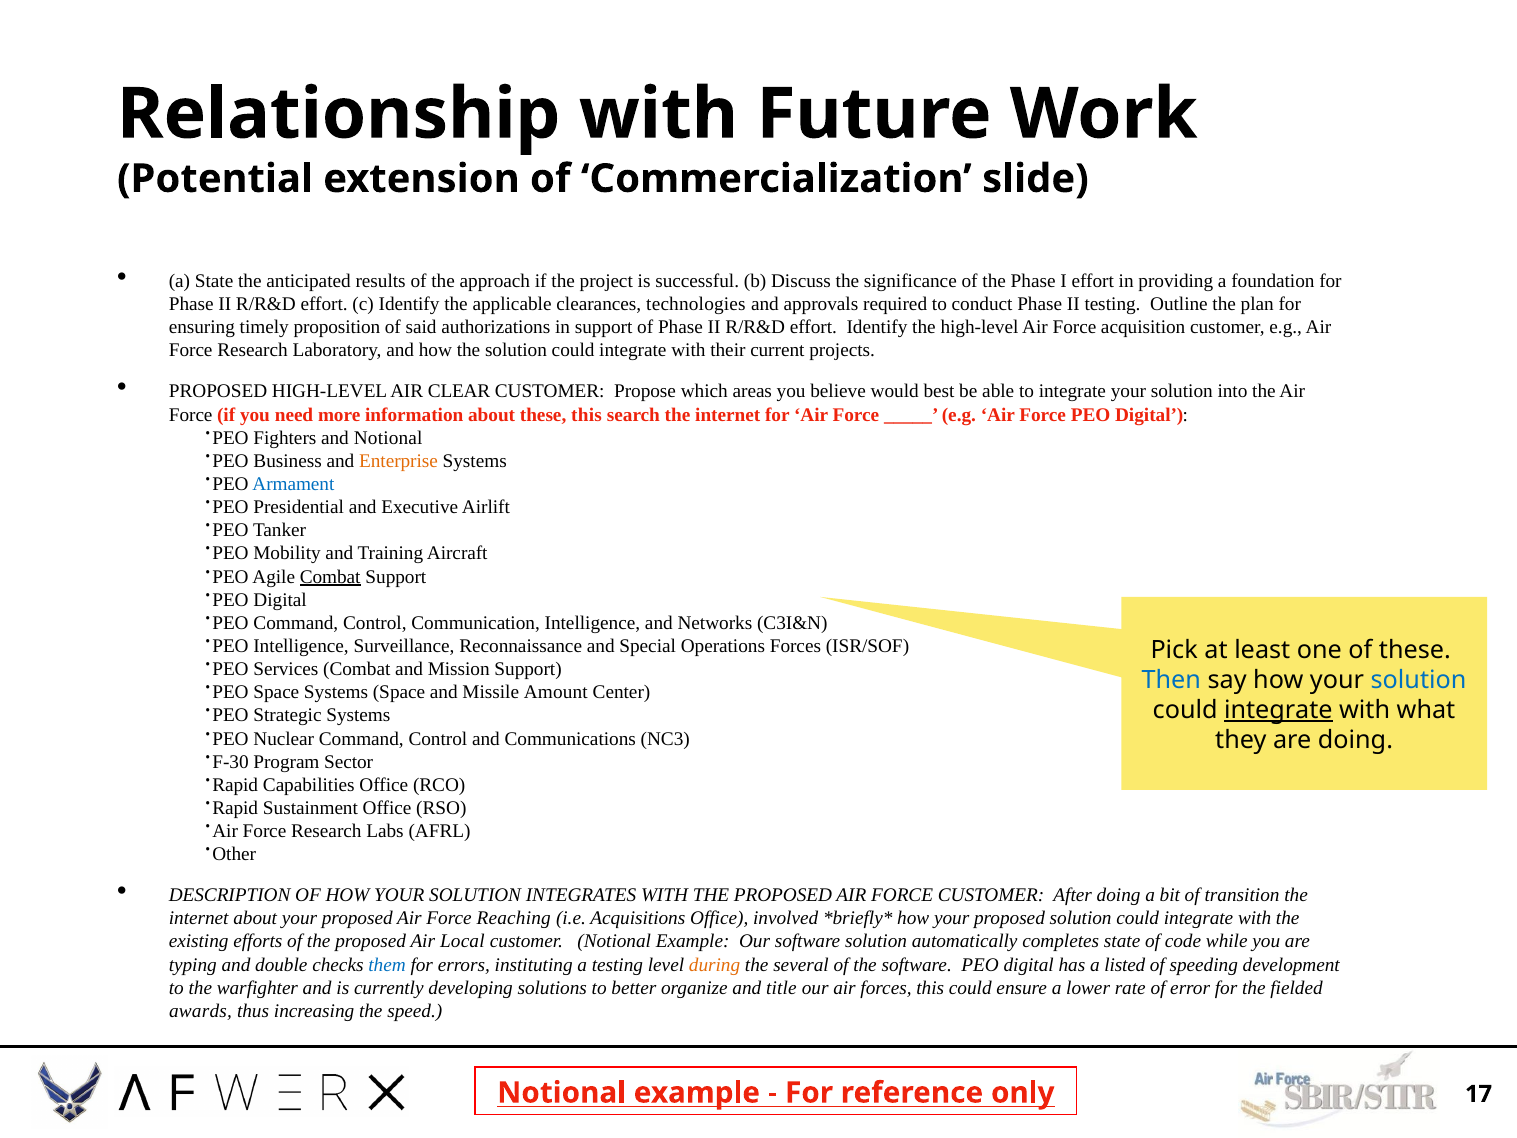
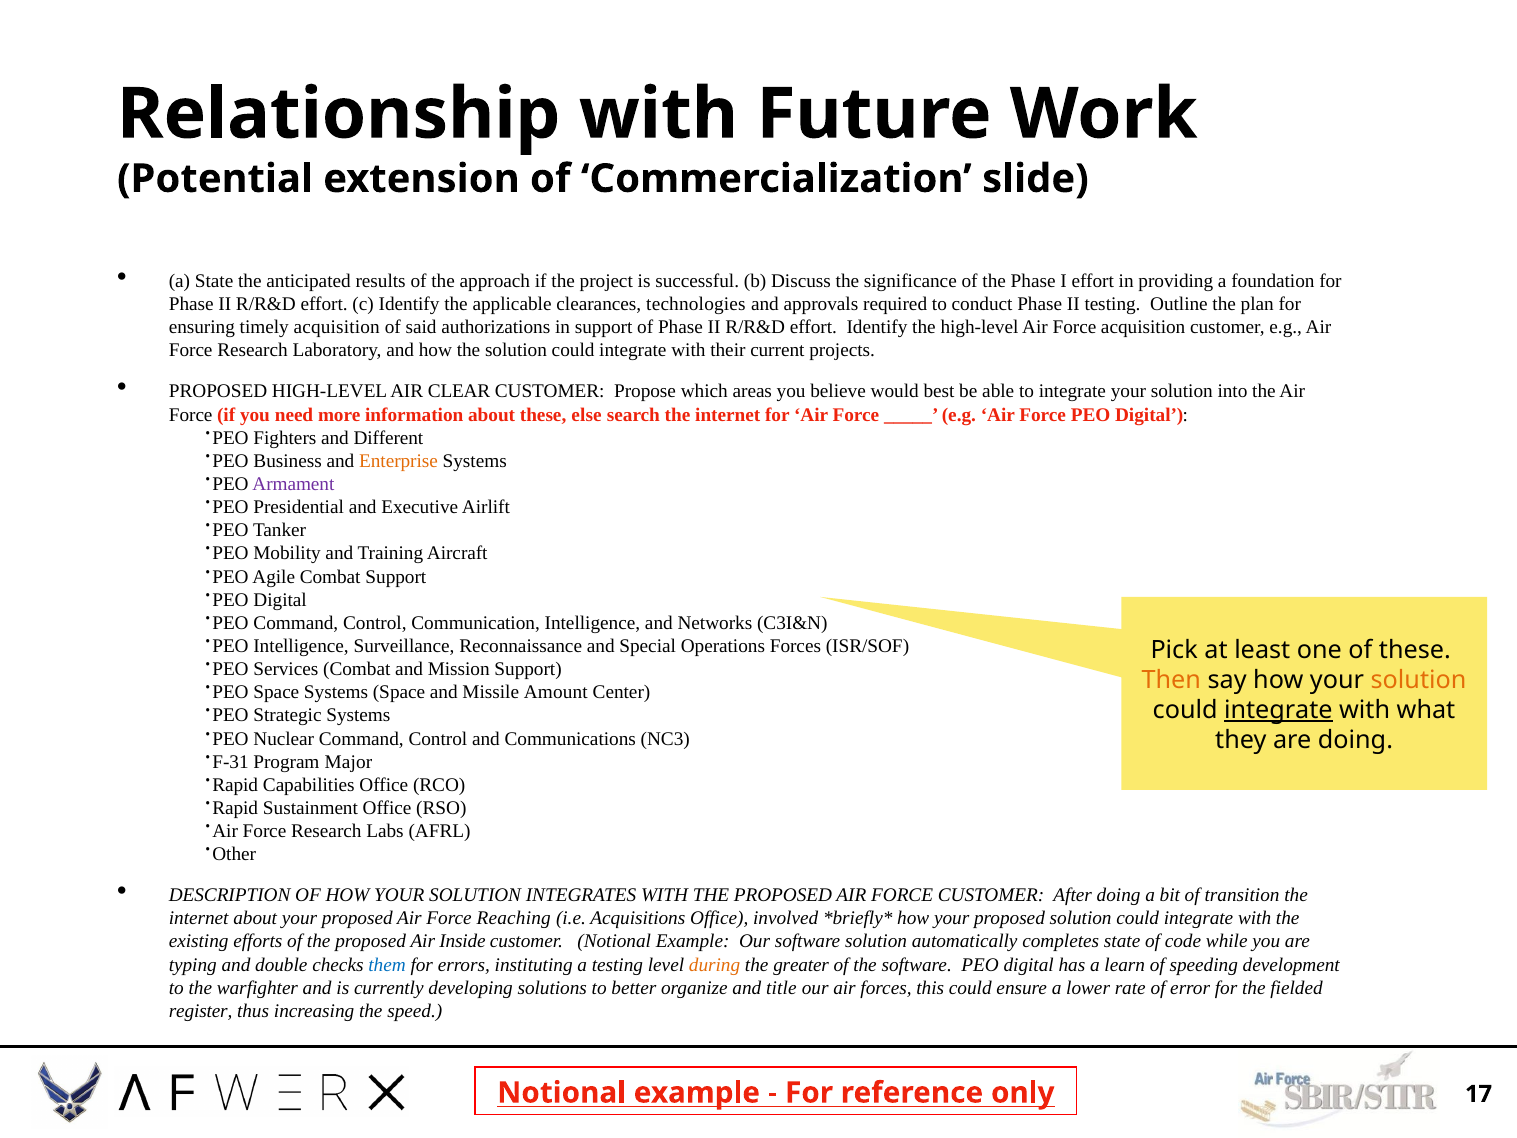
timely proposition: proposition -> acquisition (337, 327)
these this: this -> else (587, 415)
and Notional: Notional -> Different (388, 438)
Armament colour: blue -> purple (293, 484)
Combat underline: present -> none (330, 577)
Then colour: blue -> orange (1171, 680)
solution colour: blue -> orange (1419, 680)
F-30: F-30 -> F-31 (230, 762)
Sector: Sector -> Major (348, 762)
Local: Local -> Inside (463, 941)
several: several -> greater (801, 965)
listed: listed -> learn (1125, 965)
awards: awards -> register (201, 1011)
